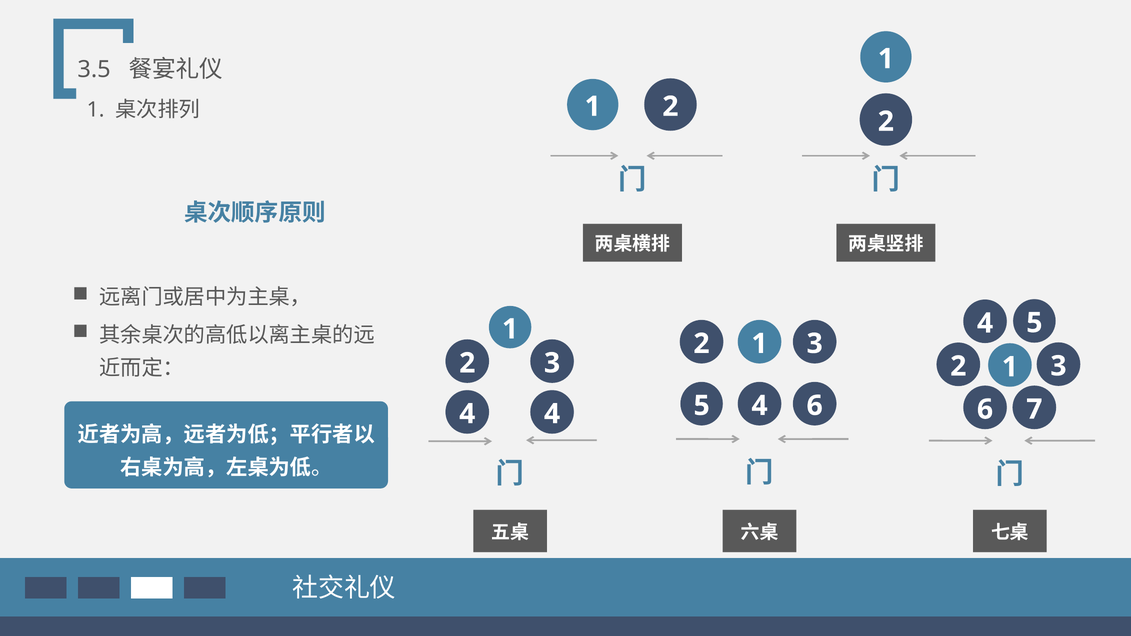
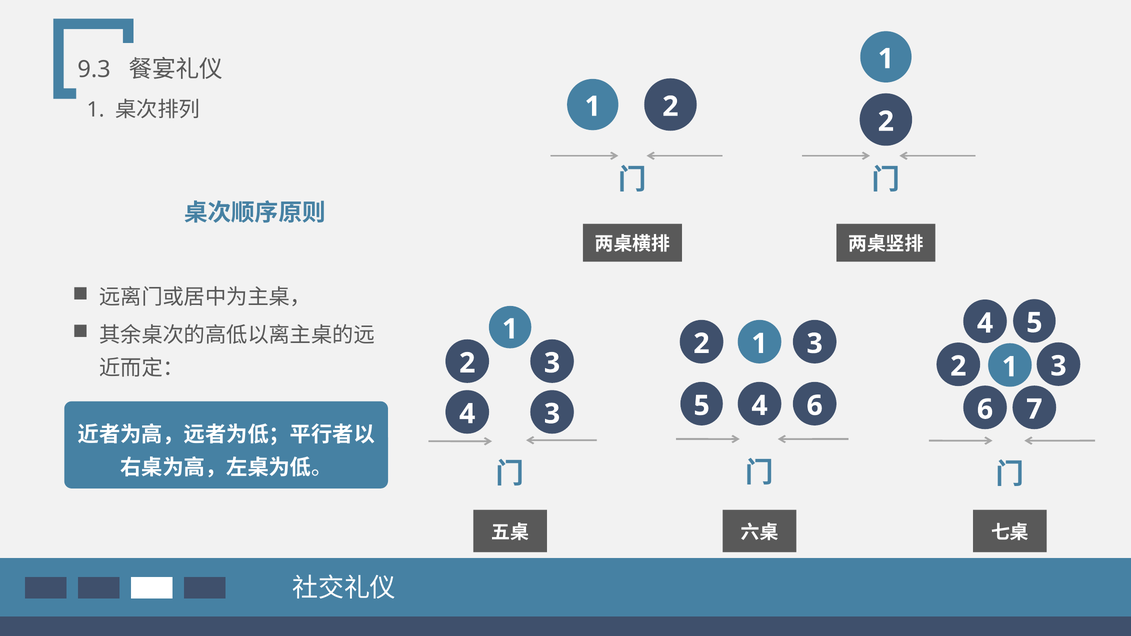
3.5: 3.5 -> 9.3 (94, 69)
4 4: 4 -> 3 (552, 414)
